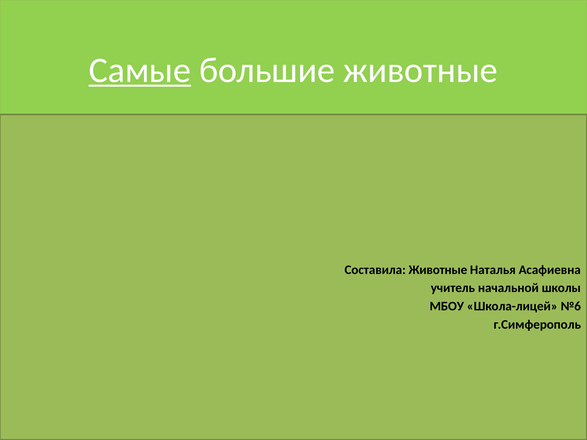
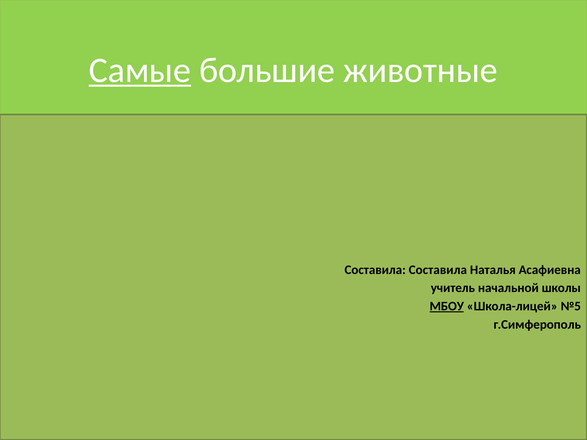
Составила Животные: Животные -> Составила (438, 270)
МБОУ underline: none -> present (447, 306)
№6: №6 -> №5 (571, 306)
